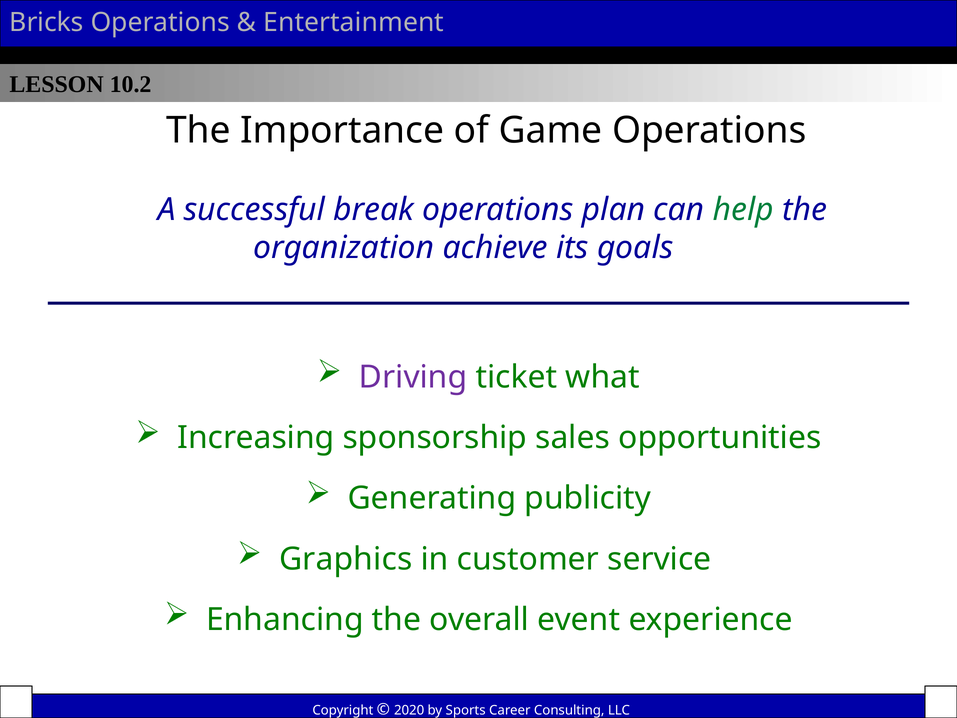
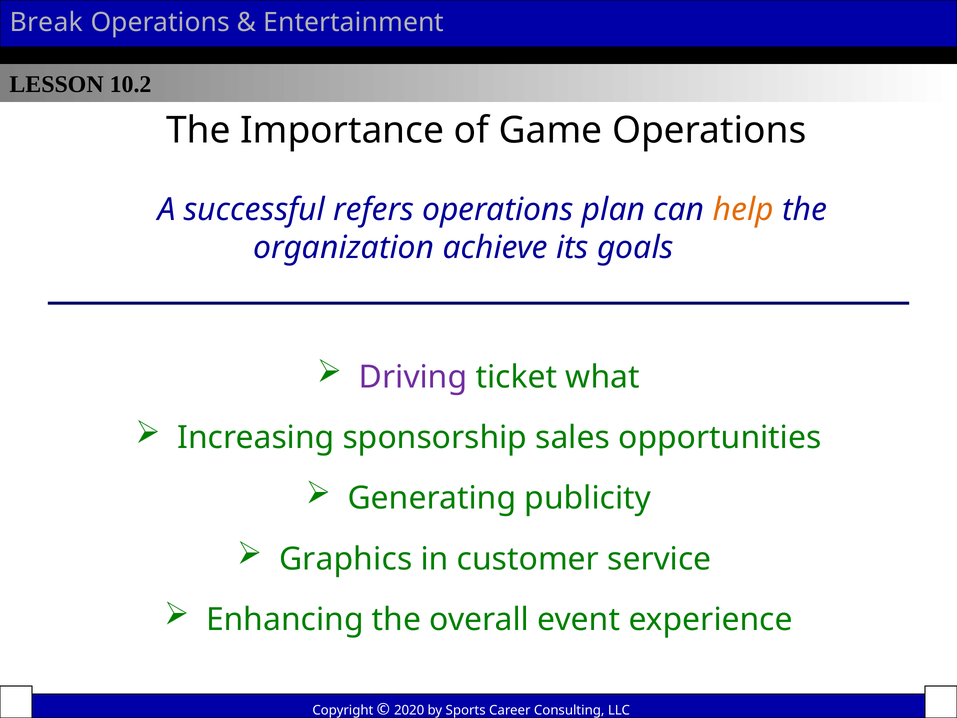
Bricks: Bricks -> Break (46, 23)
break: break -> refers (374, 210)
help colour: green -> orange (743, 210)
